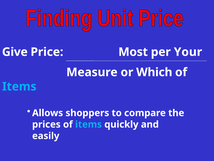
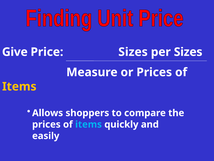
Price Most: Most -> Sizes (133, 52)
per Your: Your -> Sizes (188, 52)
or Which: Which -> Prices (154, 72)
Items colour: light blue -> yellow (19, 86)
